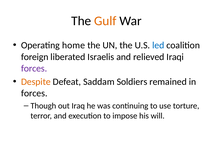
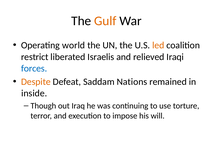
home: home -> world (74, 45)
led colour: blue -> orange (158, 45)
foreign: foreign -> restrict (35, 57)
forces colour: purple -> blue (34, 68)
Soldiers: Soldiers -> Nations (132, 82)
forces: forces -> inside (34, 93)
